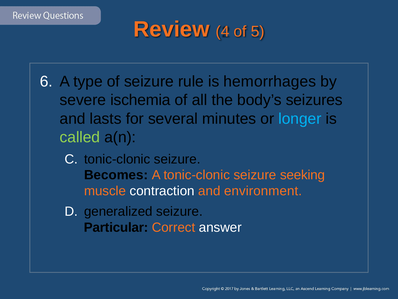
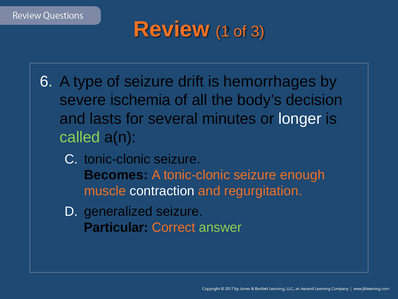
4: 4 -> 1 (223, 31)
5: 5 -> 3 (258, 31)
rule: rule -> drift (191, 81)
seizures: seizures -> decision (314, 100)
longer colour: light blue -> white (300, 119)
seeking: seeking -> enough (302, 175)
environment: environment -> regurgitation (263, 191)
answer colour: white -> light green (220, 227)
